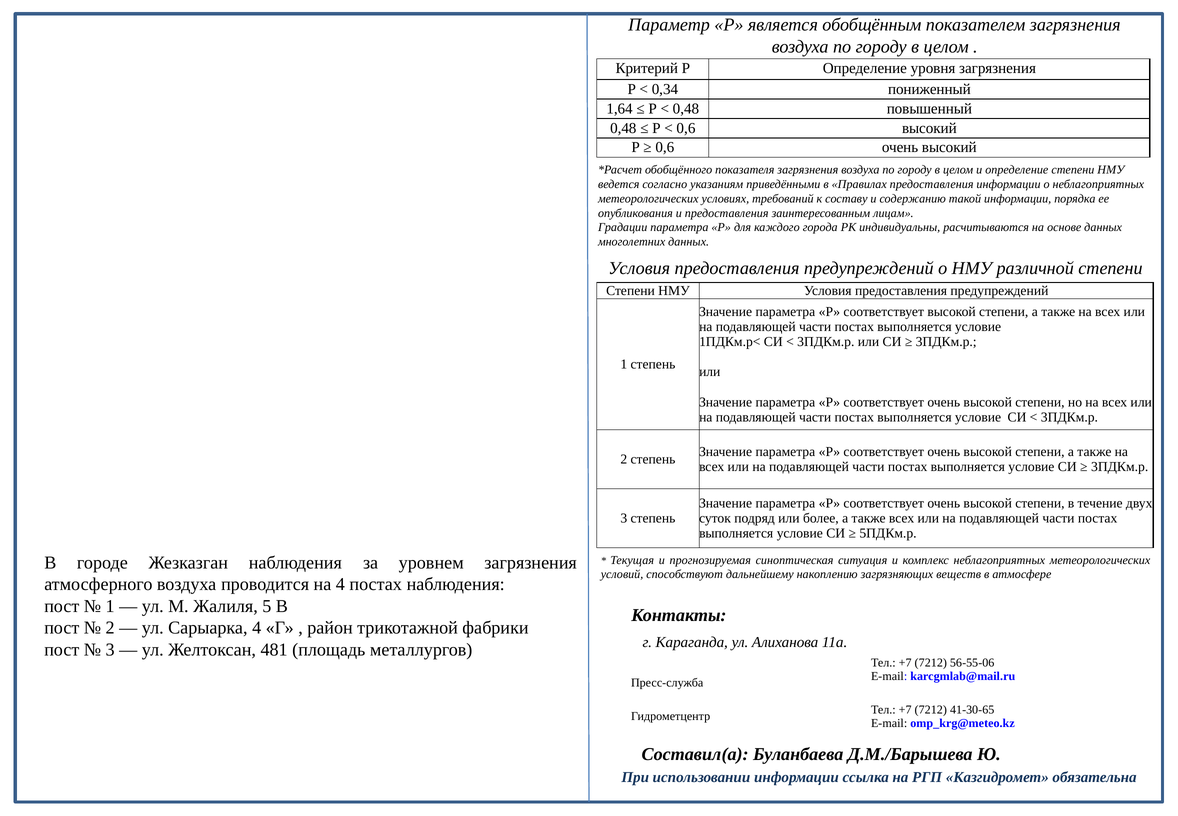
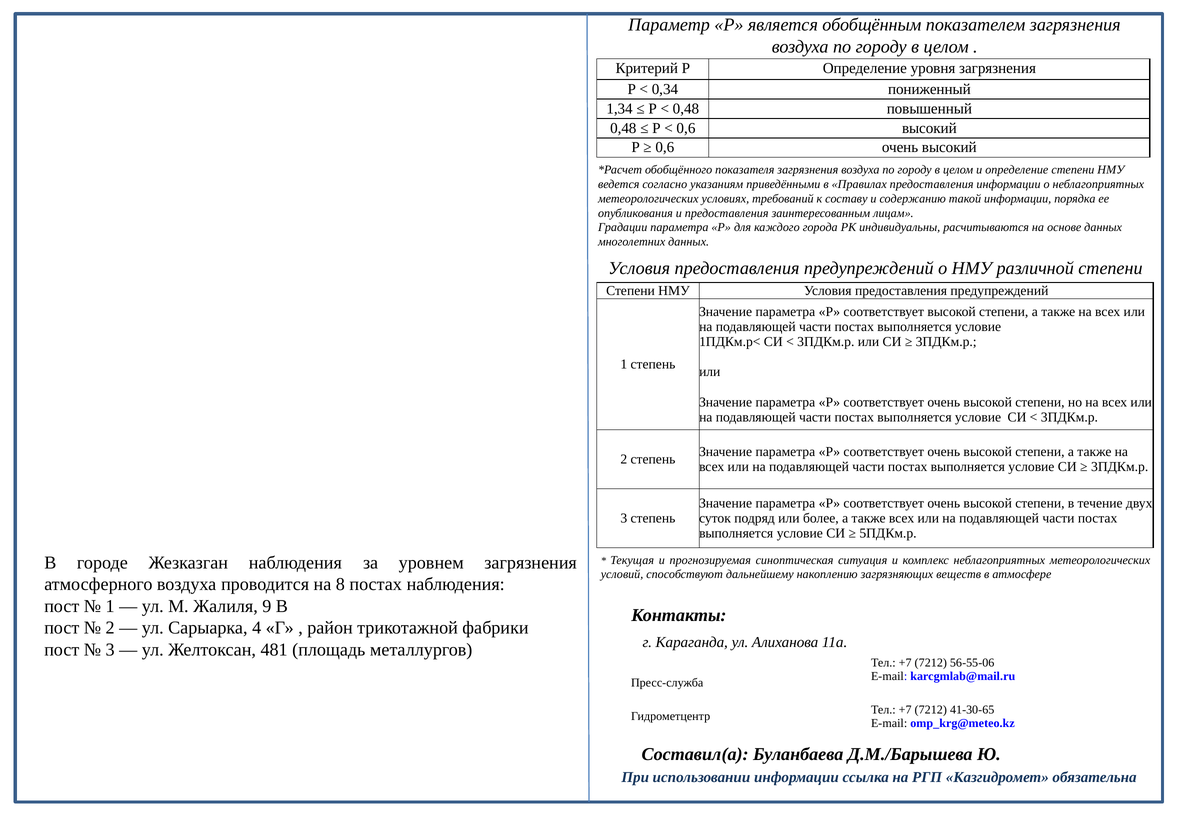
1,64: 1,64 -> 1,34 (620, 109)
на 4: 4 -> 8 (340, 584)
5: 5 -> 9 (267, 606)
